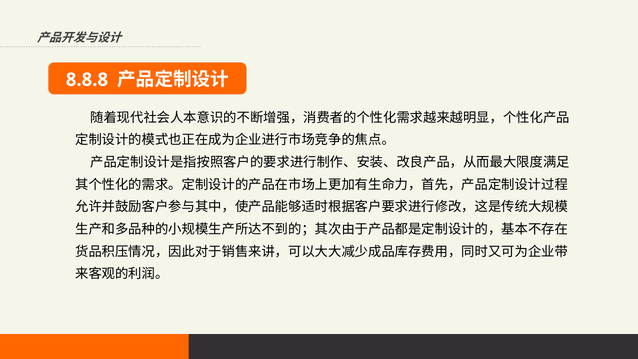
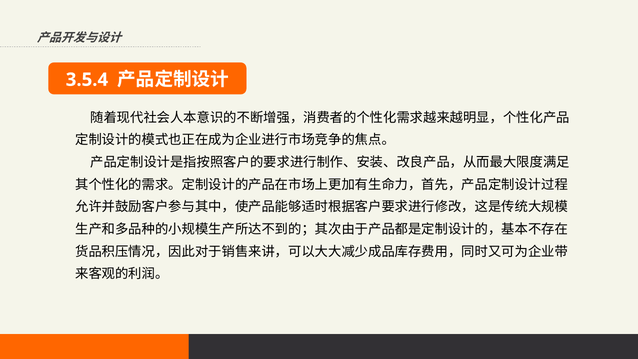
8.8.8: 8.8.8 -> 3.5.4 (87, 80)
